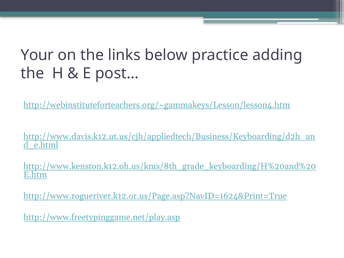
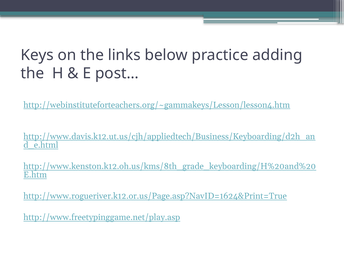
Your: Your -> Keys (37, 55)
